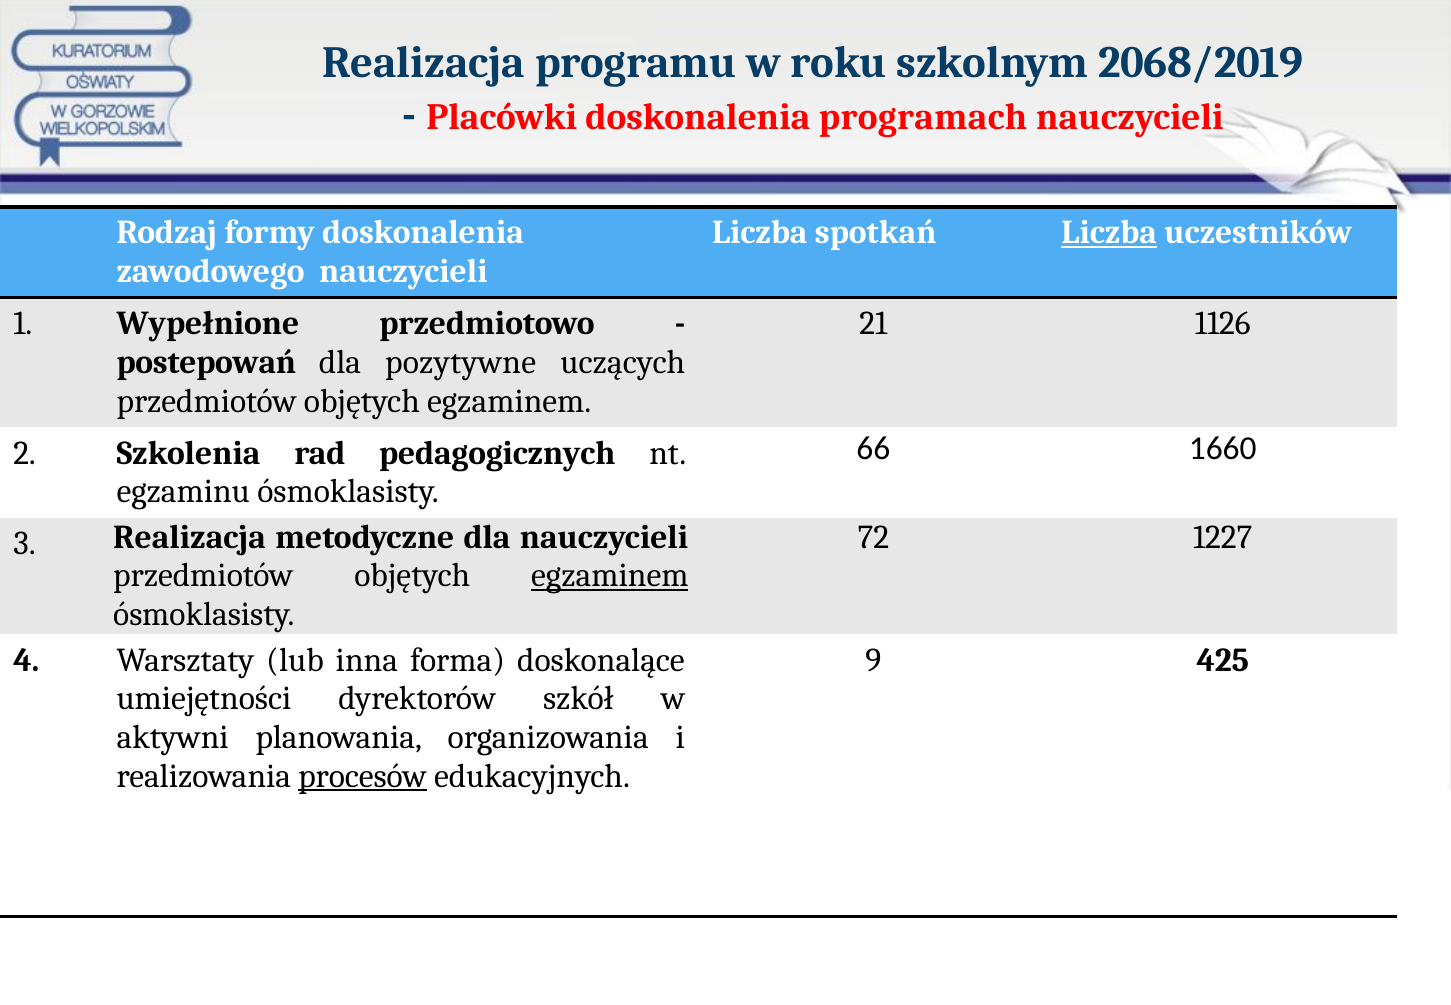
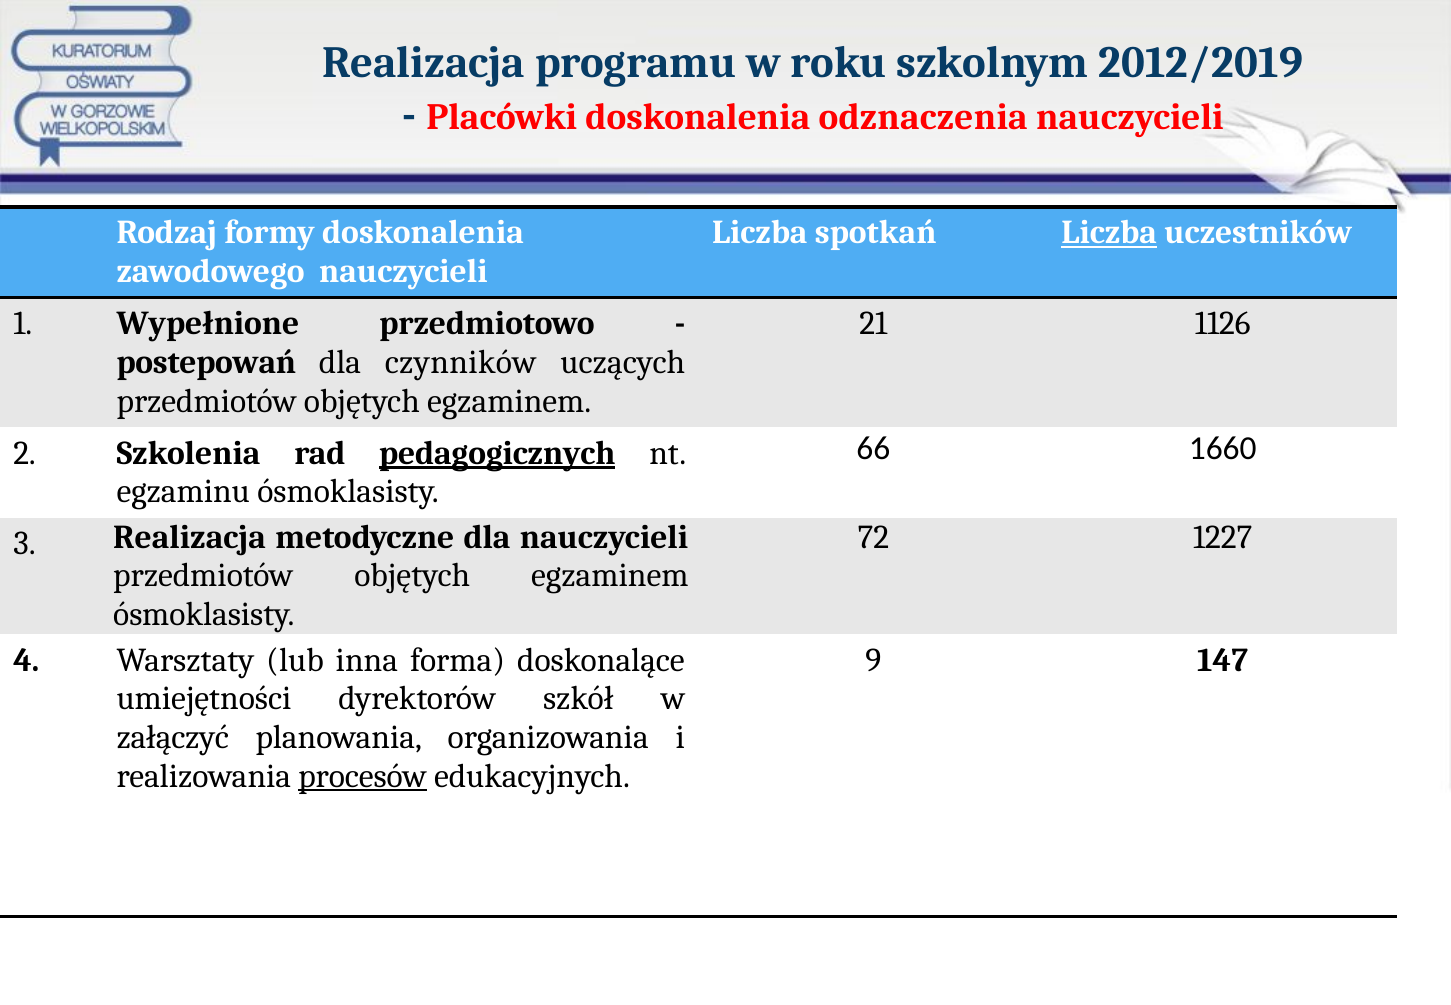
2068/2019: 2068/2019 -> 2012/2019 (1201, 63)
programach: programach -> odznaczenia (923, 117)
pozytywne: pozytywne -> czynników (461, 362)
pedagogicznych underline: none -> present (497, 453)
egzaminem underline: present -> none (610, 576)
425: 425 -> 147 (1223, 660)
aktywni: aktywni -> załączyć (173, 737)
